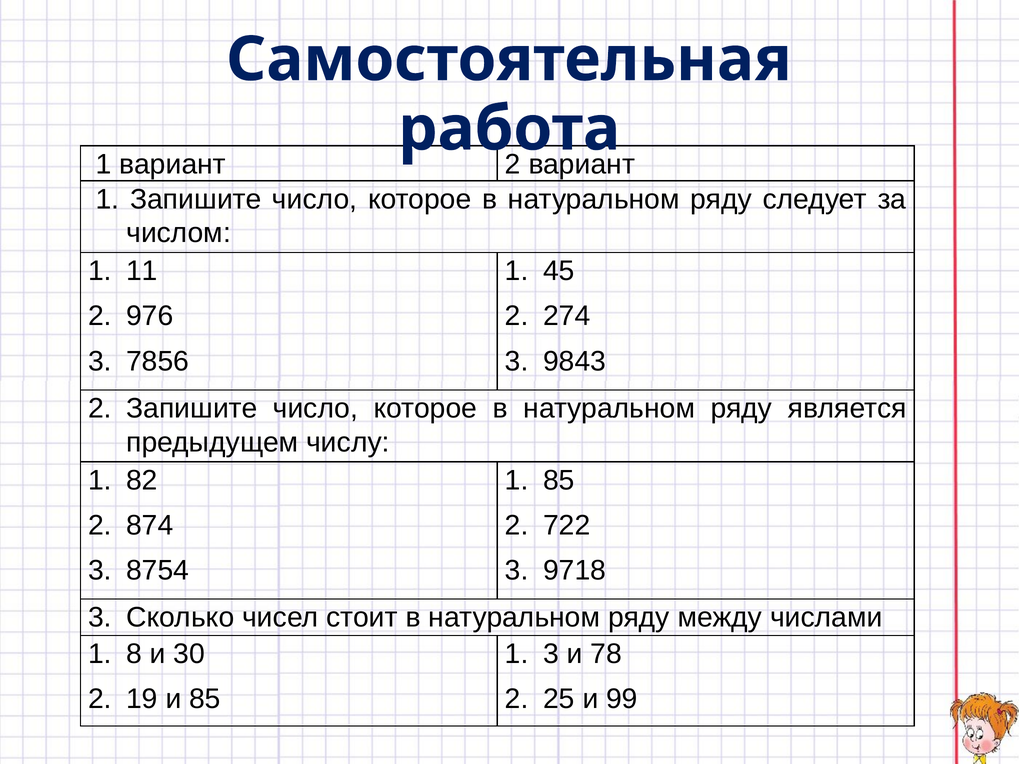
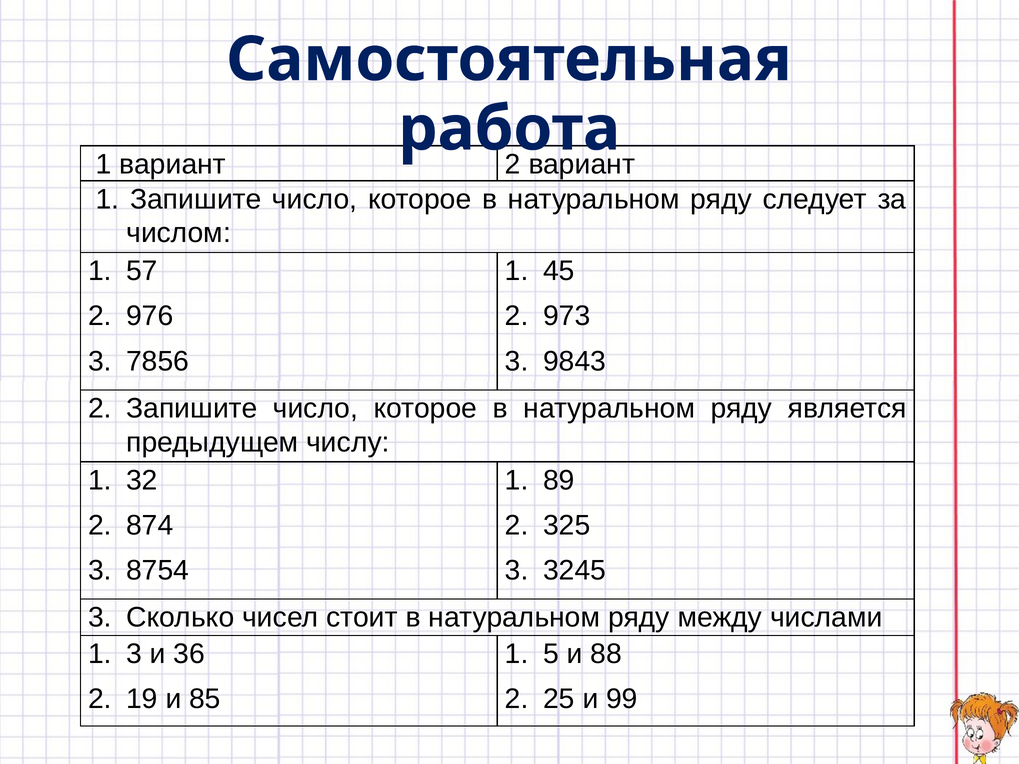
11: 11 -> 57 (142, 271)
274: 274 -> 973 (567, 316)
82: 82 -> 32 (142, 480)
1 85: 85 -> 89 (559, 480)
722: 722 -> 325 (567, 526)
9718: 9718 -> 3245 (575, 571)
1 8: 8 -> 3 (134, 654)
30: 30 -> 36 (189, 654)
1 3: 3 -> 5 (551, 654)
78: 78 -> 88 (606, 654)
